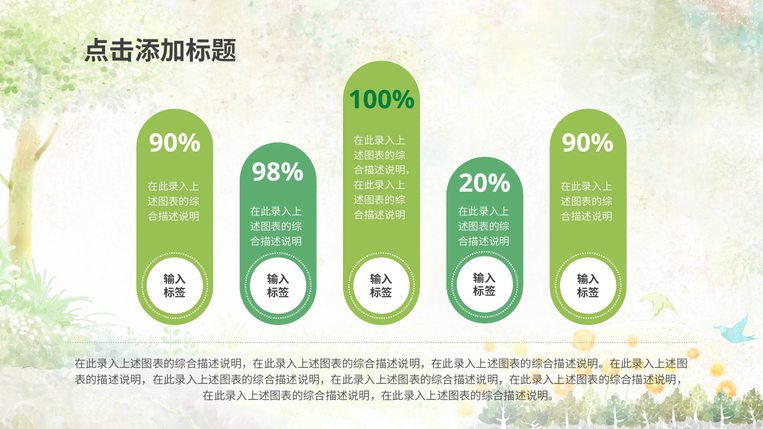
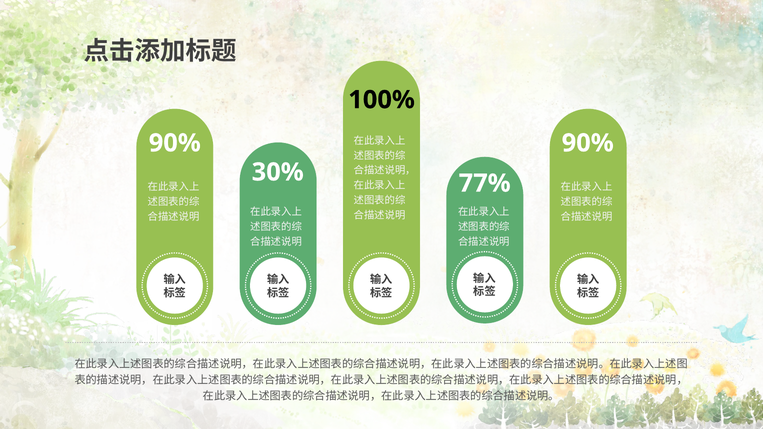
100% colour: green -> black (382, 100)
98%: 98% -> 30% (278, 172)
20%: 20% -> 77% (485, 183)
